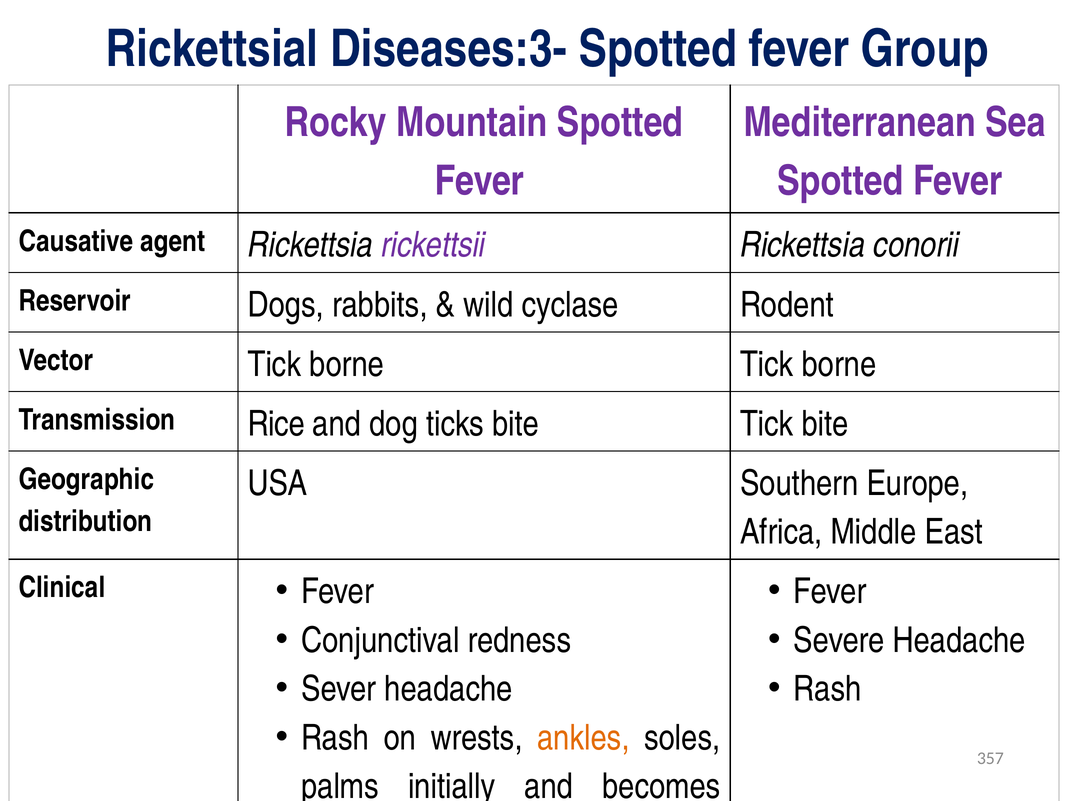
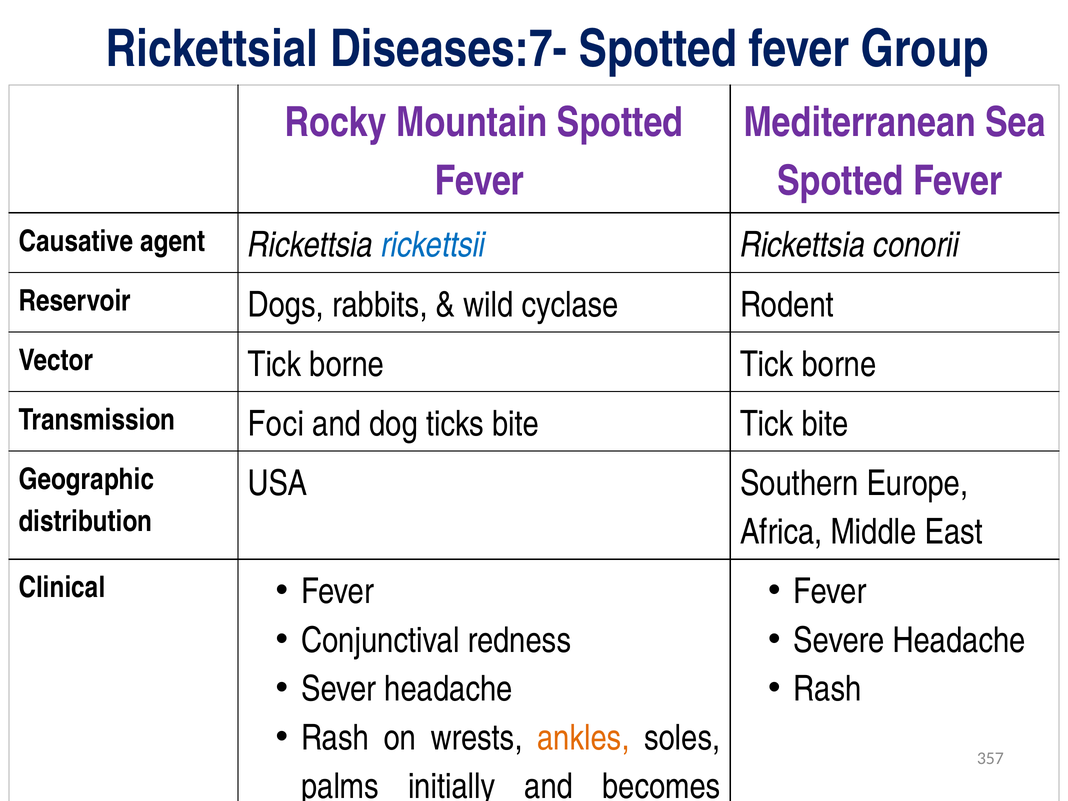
Diseases:3-: Diseases:3- -> Diseases:7- (449, 49)
rickettsii colour: purple -> blue (433, 245)
Rice: Rice -> Foci (276, 424)
